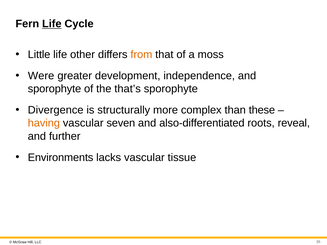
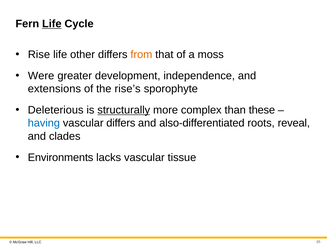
Little: Little -> Rise (39, 55)
sporophyte: sporophyte -> extensions (54, 89)
that’s: that’s -> rise’s (128, 89)
Divergence: Divergence -> Deleterious (56, 110)
structurally underline: none -> present (124, 110)
having colour: orange -> blue (44, 123)
vascular seven: seven -> differs (121, 123)
further: further -> clades (65, 136)
